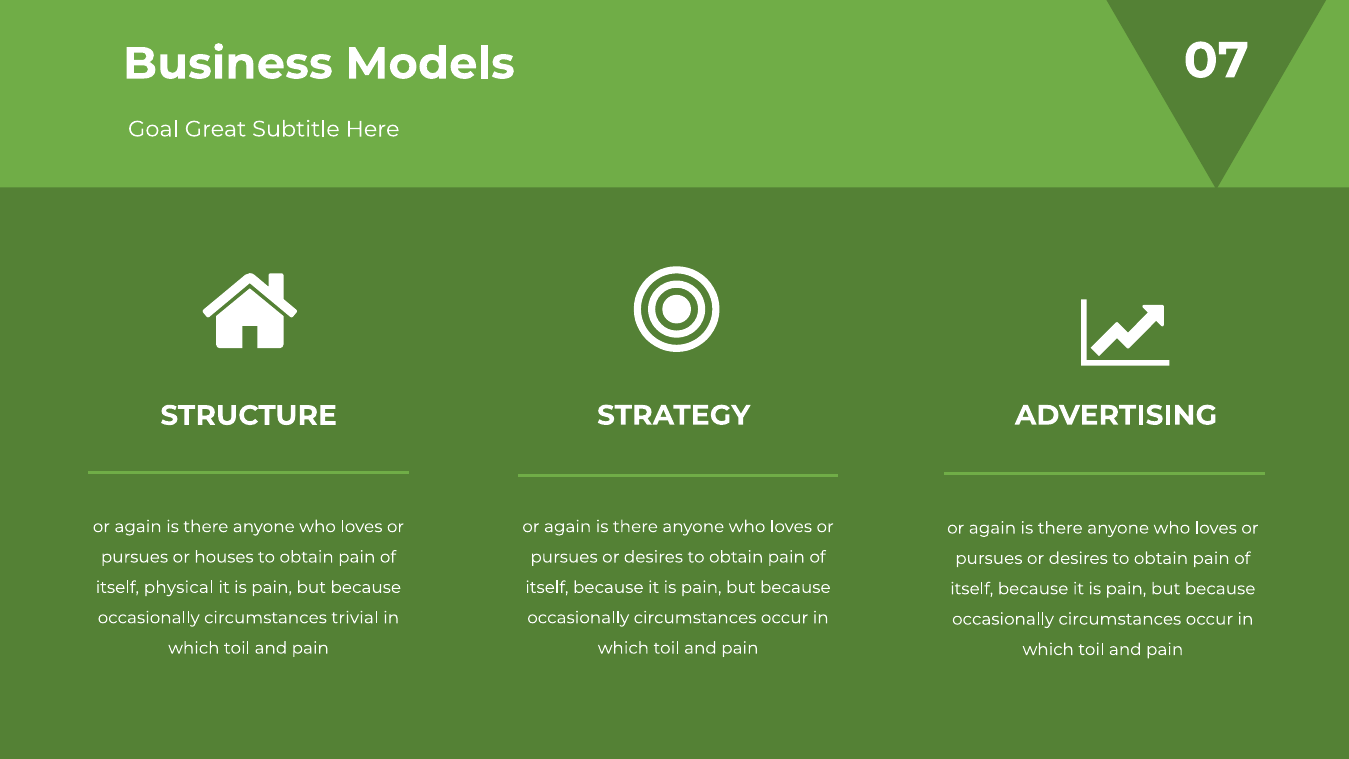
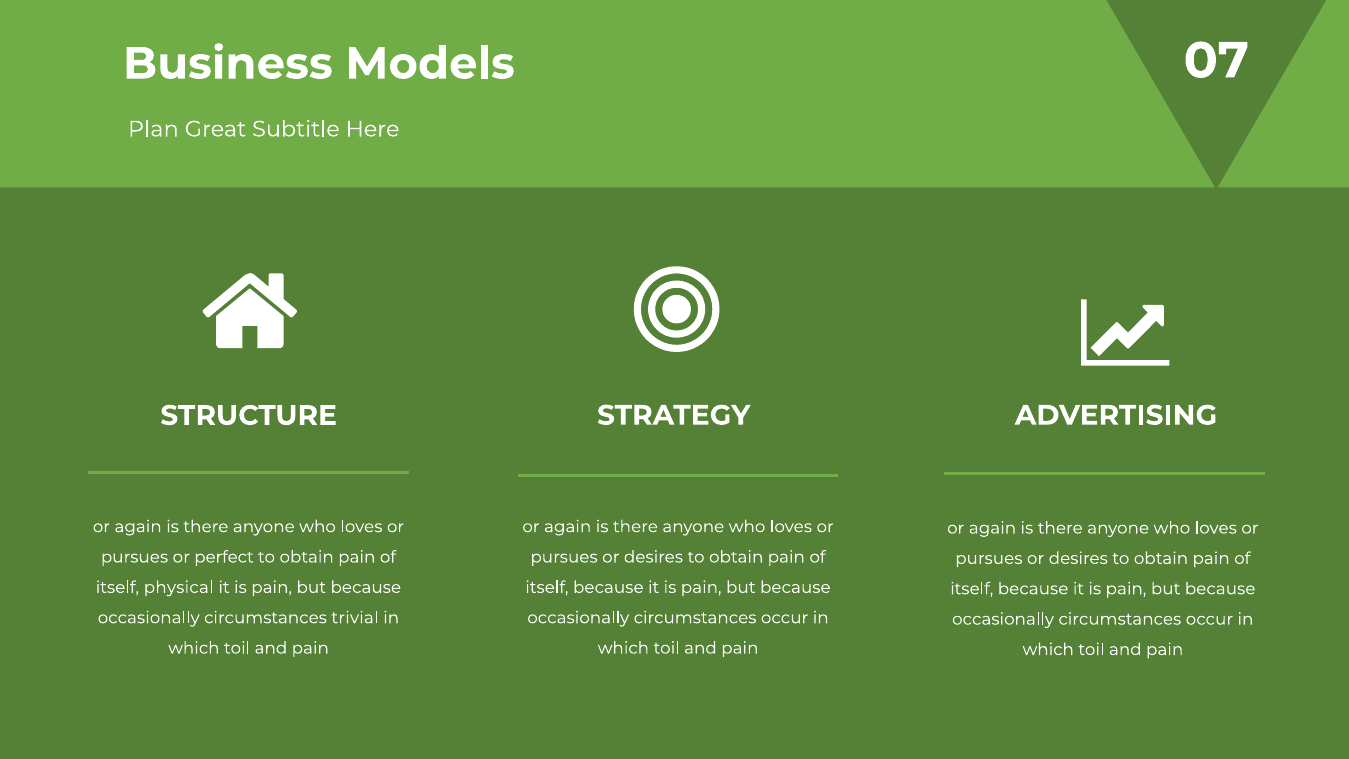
Goal: Goal -> Plan (153, 129)
houses: houses -> perfect (224, 557)
